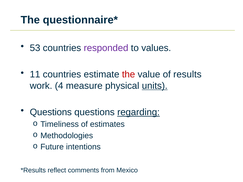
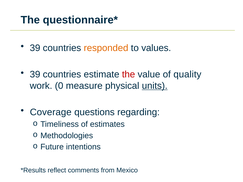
53: 53 -> 39 (35, 48)
responded colour: purple -> orange (106, 48)
11: 11 -> 39 (35, 75)
results: results -> quality (187, 75)
4: 4 -> 0 (59, 86)
Questions: Questions -> Coverage (51, 112)
regarding underline: present -> none (139, 112)
